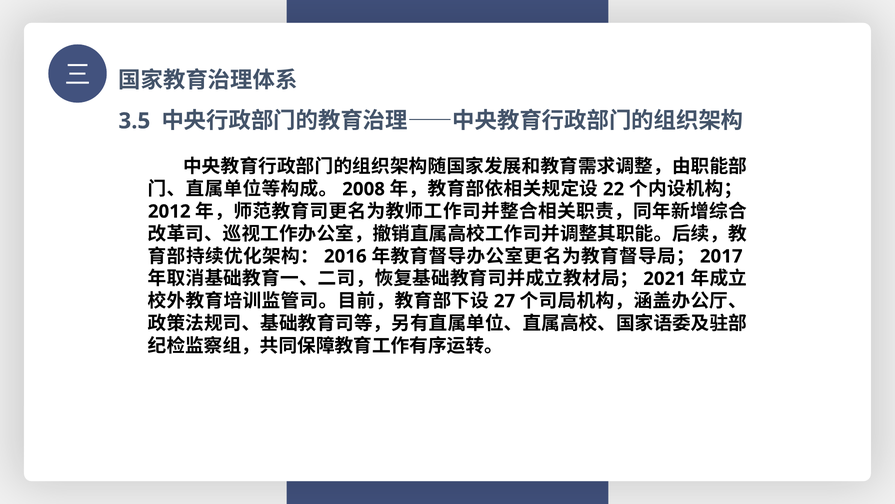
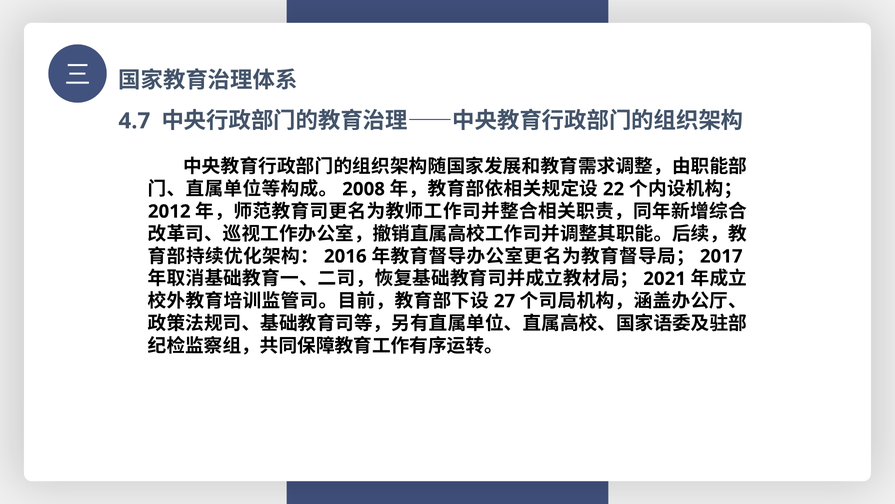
3.5: 3.5 -> 4.7 (134, 121)
